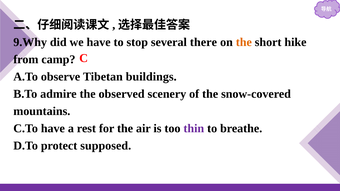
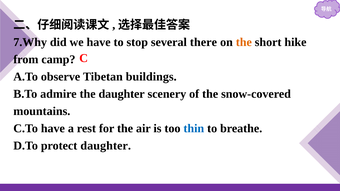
9.Why: 9.Why -> 7.Why (30, 42)
the observed: observed -> daughter (122, 94)
thin colour: purple -> blue (194, 129)
protect supposed: supposed -> daughter (106, 146)
